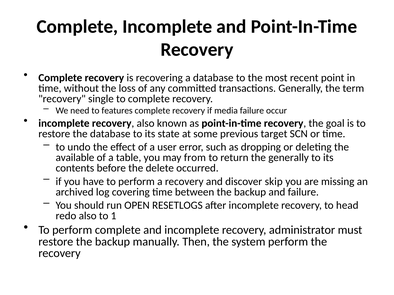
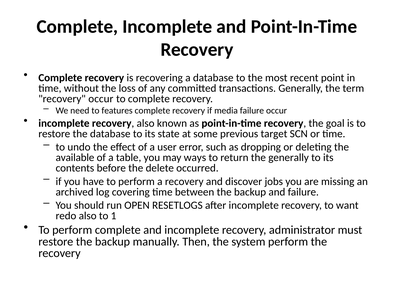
recovery single: single -> occur (101, 99)
from: from -> ways (195, 158)
skip: skip -> jobs (274, 182)
head: head -> want (347, 206)
